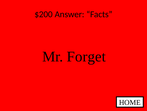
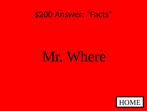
Forget: Forget -> Where (86, 56)
